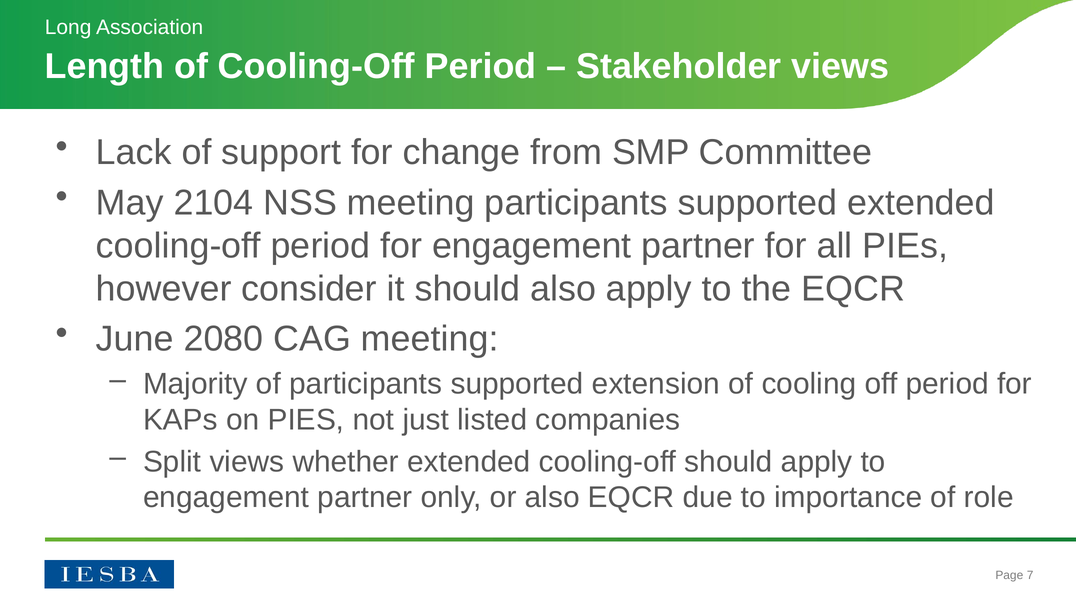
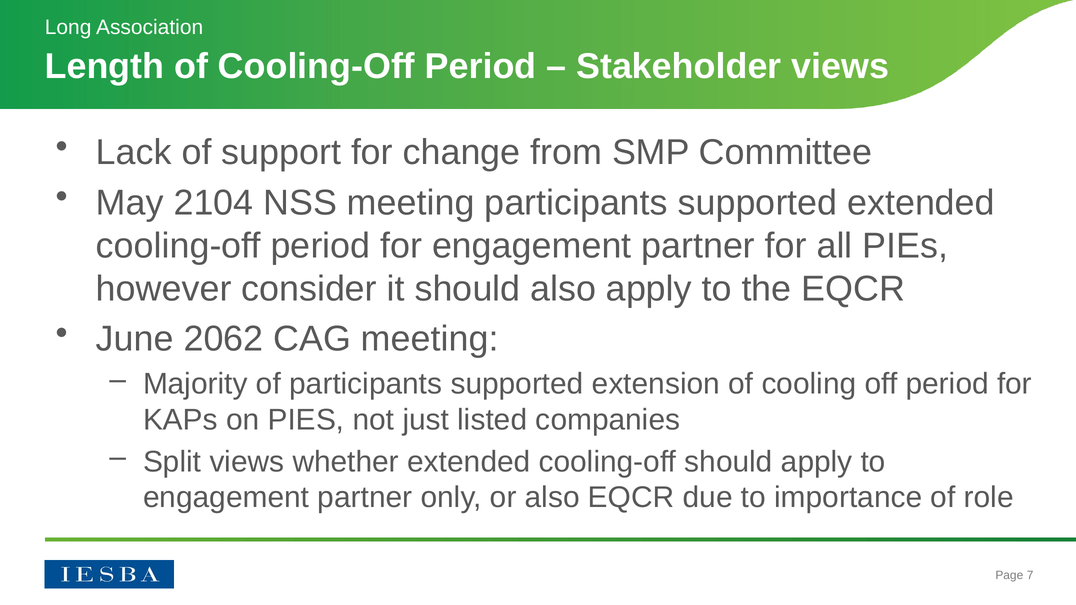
2080: 2080 -> 2062 (224, 339)
